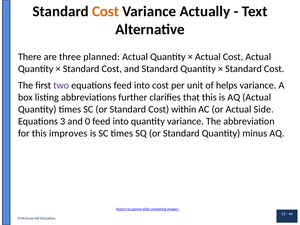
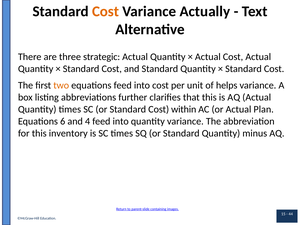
planned: planned -> strategic (102, 57)
two colour: purple -> orange (61, 85)
Side: Side -> Plan (264, 109)
3: 3 -> 6 (63, 121)
0: 0 -> 4 (88, 121)
improves: improves -> inventory (68, 133)
